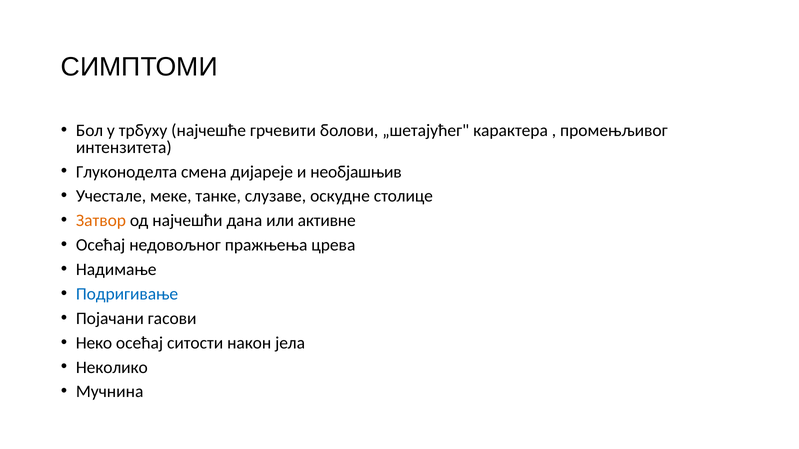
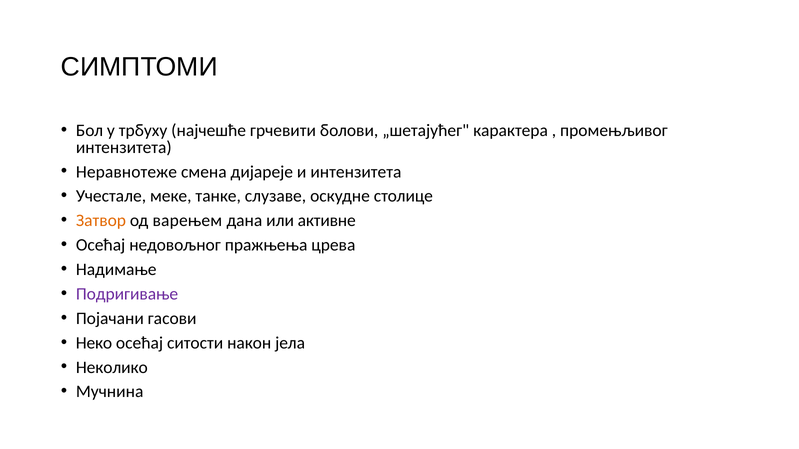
Глуконоделта: Глуконоделта -> Неравнотеже (126, 172)
и необјашњив: необјашњив -> интензитета (356, 172)
најчешћи: најчешћи -> варењем (187, 221)
Подригивање colour: blue -> purple (127, 294)
